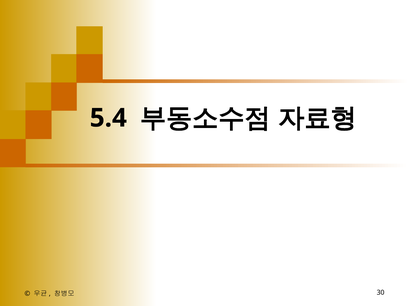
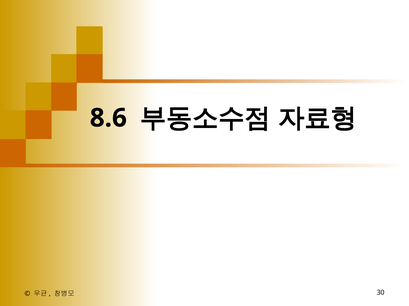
5.4: 5.4 -> 8.6 (108, 118)
